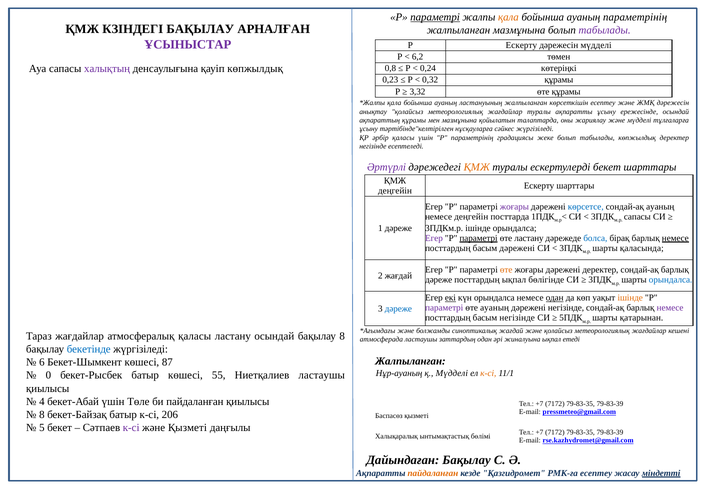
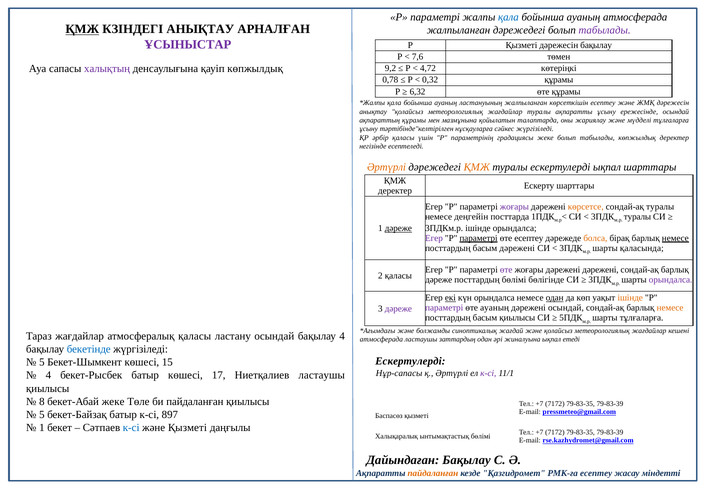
параметрі underline: present -> none (435, 17)
қала colour: orange -> blue (508, 17)
ауаның параметрінің: параметрінің -> атмосферада (635, 17)
ҚМЖ underline: none -> present (82, 29)
КЗІНДЕГІ БАҚЫЛАУ: БАҚЫЛАУ -> АНЫҚТАУ (200, 29)
жалпыланған мазмұнына: мазмұнына -> дәрежедегі (519, 30)
Р Ескерту: Ескерту -> Қызметі (522, 45)
дәрежесін мүдделі: мүдделі -> бақылау (596, 45)
6,2: 6,2 -> 7,6 (418, 57)
0,8: 0,8 -> 9,2 (390, 68)
0,24: 0,24 -> 4,72 (428, 68)
0,23: 0,23 -> 0,78 (390, 80)
3,32: 3,32 -> 6,32 (417, 91)
Әртүрлі colour: purple -> orange (386, 167)
ескертулерді бекет: бекет -> ықпал (607, 167)
деңгейін: деңгейін -> деректер (395, 190)
көрсетсе colour: blue -> orange (586, 207)
сондай-ақ ауаның: ауаның -> туралы (660, 207)
сапасы: сапасы -> туралы (637, 217)
дәреже underline: none -> present (398, 228)
өте ластану: ластану -> есептеу (529, 238)
болса colour: blue -> orange (595, 238)
өте colour: orange -> purple (506, 270)
дәрежені деректер: деректер -> дәрежені (600, 270)
2 жағдай: жағдай -> қаласы (398, 275)
посттардың ықпал: ықпал -> бөлімі (514, 280)
орындалса colour: blue -> purple (671, 280)
дәрежені негізінде: негізінде -> осындай (566, 308)
немесе colour: purple -> orange (670, 308)
дәреже colour: blue -> purple (398, 308)
басым негізінде: негізінде -> қиылысы (517, 318)
шарты қатарынан: қатарынан -> тұлғаларға (642, 318)
бақылау 8: 8 -> 4 (342, 336)
Жалпыланған: Жалпыланған -> Ескертулерді (410, 361)
6: 6 -> 5 (42, 362)
87: 87 -> 15 (167, 362)
Нұр-ауаның: Нұр-ауаның -> Нұр-сапасы (399, 373)
қ Мүдделі: Мүдделі -> Әртүрлі (452, 373)
к-сі colour: orange -> purple (488, 373)
0: 0 -> 4 (48, 375)
55: 55 -> 17 (219, 375)
4: 4 -> 8 (42, 401)
бекет-Абай үшін: үшін -> жеке (113, 401)
8: 8 -> 5 (42, 414)
206: 206 -> 897 (170, 414)
5: 5 -> 1 (42, 427)
к-сі colour: purple -> blue (131, 427)
міндетті underline: present -> none (661, 473)
